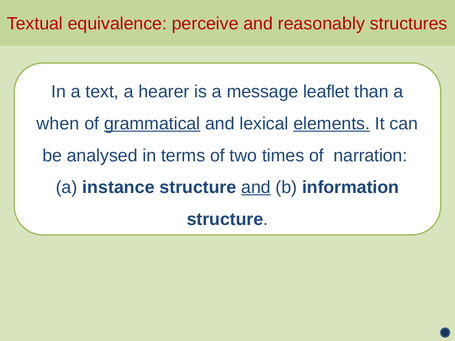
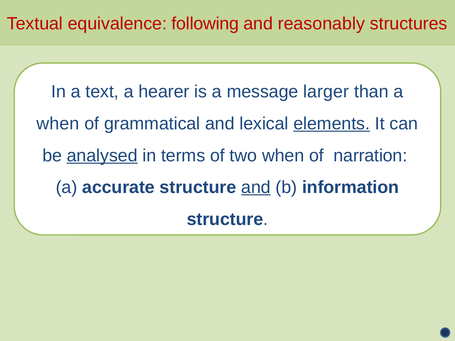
perceive: perceive -> following (205, 24)
leaflet: leaflet -> larger (326, 92)
grammatical underline: present -> none (152, 124)
analysed underline: none -> present (102, 156)
two times: times -> when (283, 156)
instance: instance -> accurate (119, 187)
